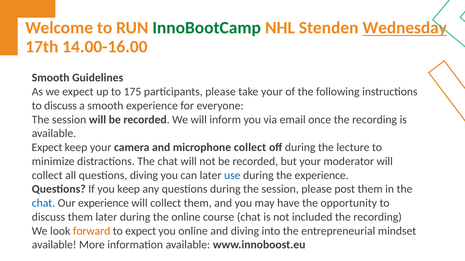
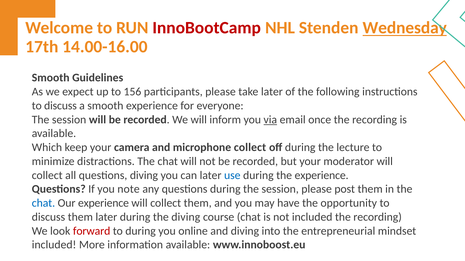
InnoBootCamp colour: green -> red (207, 28)
175: 175 -> 156 (132, 92)
take your: your -> later (272, 92)
via underline: none -> present (270, 120)
Expect: Expect -> Which (47, 148)
you keep: keep -> note (129, 190)
the online: online -> diving (186, 217)
forward colour: orange -> red (92, 231)
to expect: expect -> during (141, 231)
available: available -> included (54, 245)
